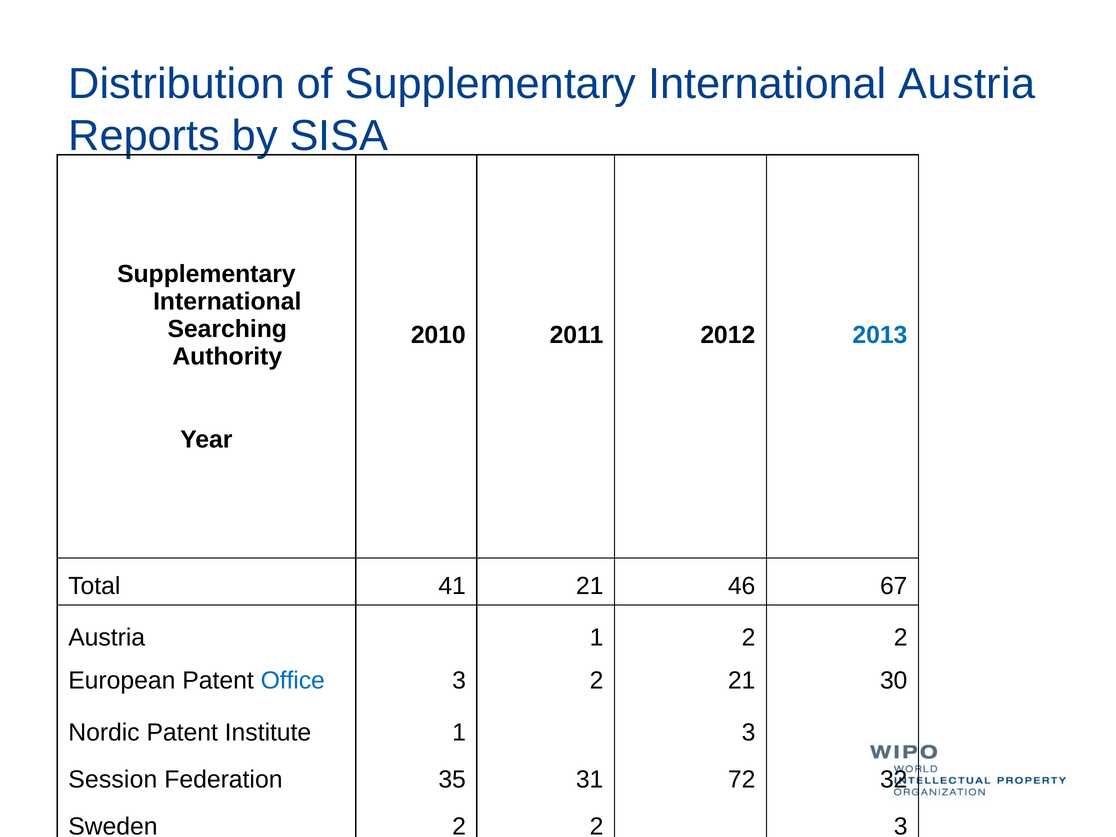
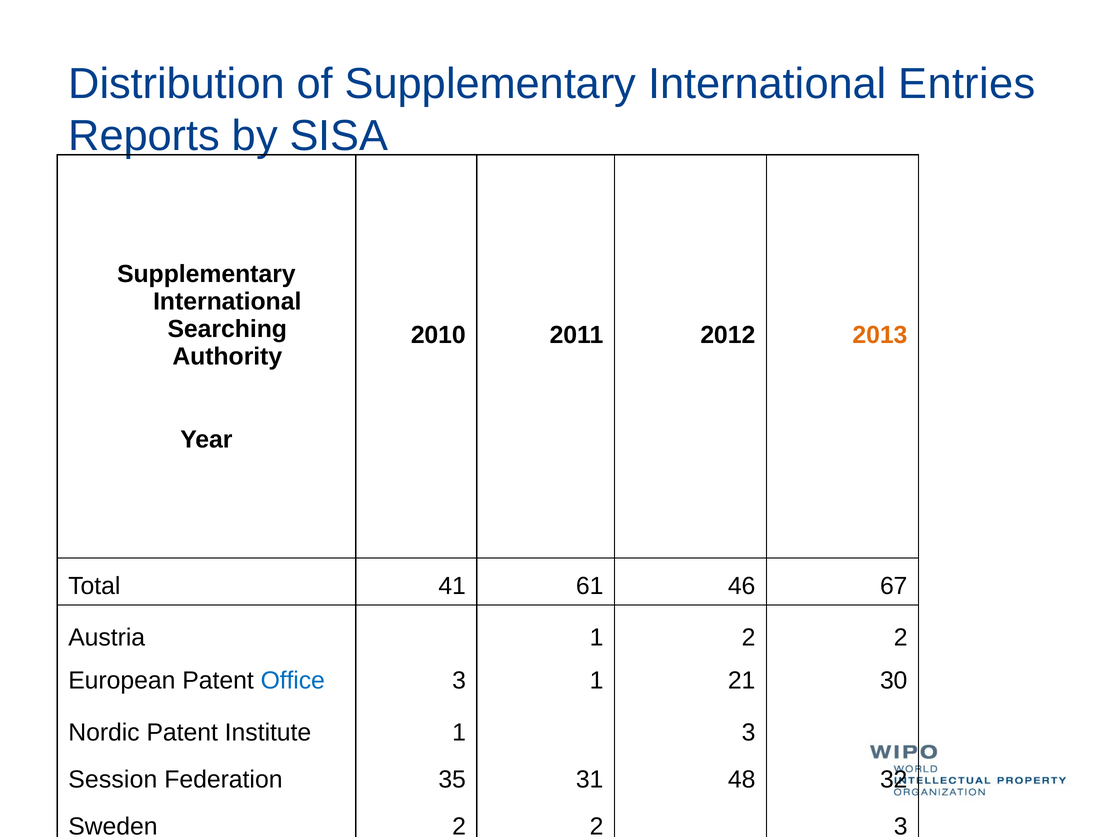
International Austria: Austria -> Entries (967, 84)
2013 colour: blue -> orange (880, 335)
41 21: 21 -> 61 (590, 586)
3 2: 2 -> 1 (597, 681)
72: 72 -> 48 (742, 780)
